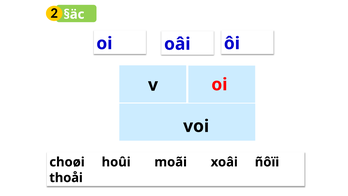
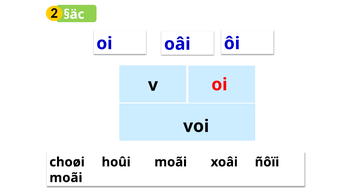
thoåi: thoåi -> moãi (66, 178)
